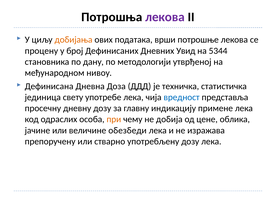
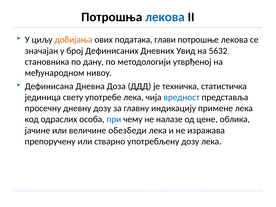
лекова colour: purple -> blue (165, 17)
врши: врши -> глави (165, 40)
процену: процену -> значајан (41, 51)
5344: 5344 -> 5632 (218, 51)
при colour: orange -> blue (114, 119)
добија: добија -> налазе (169, 119)
